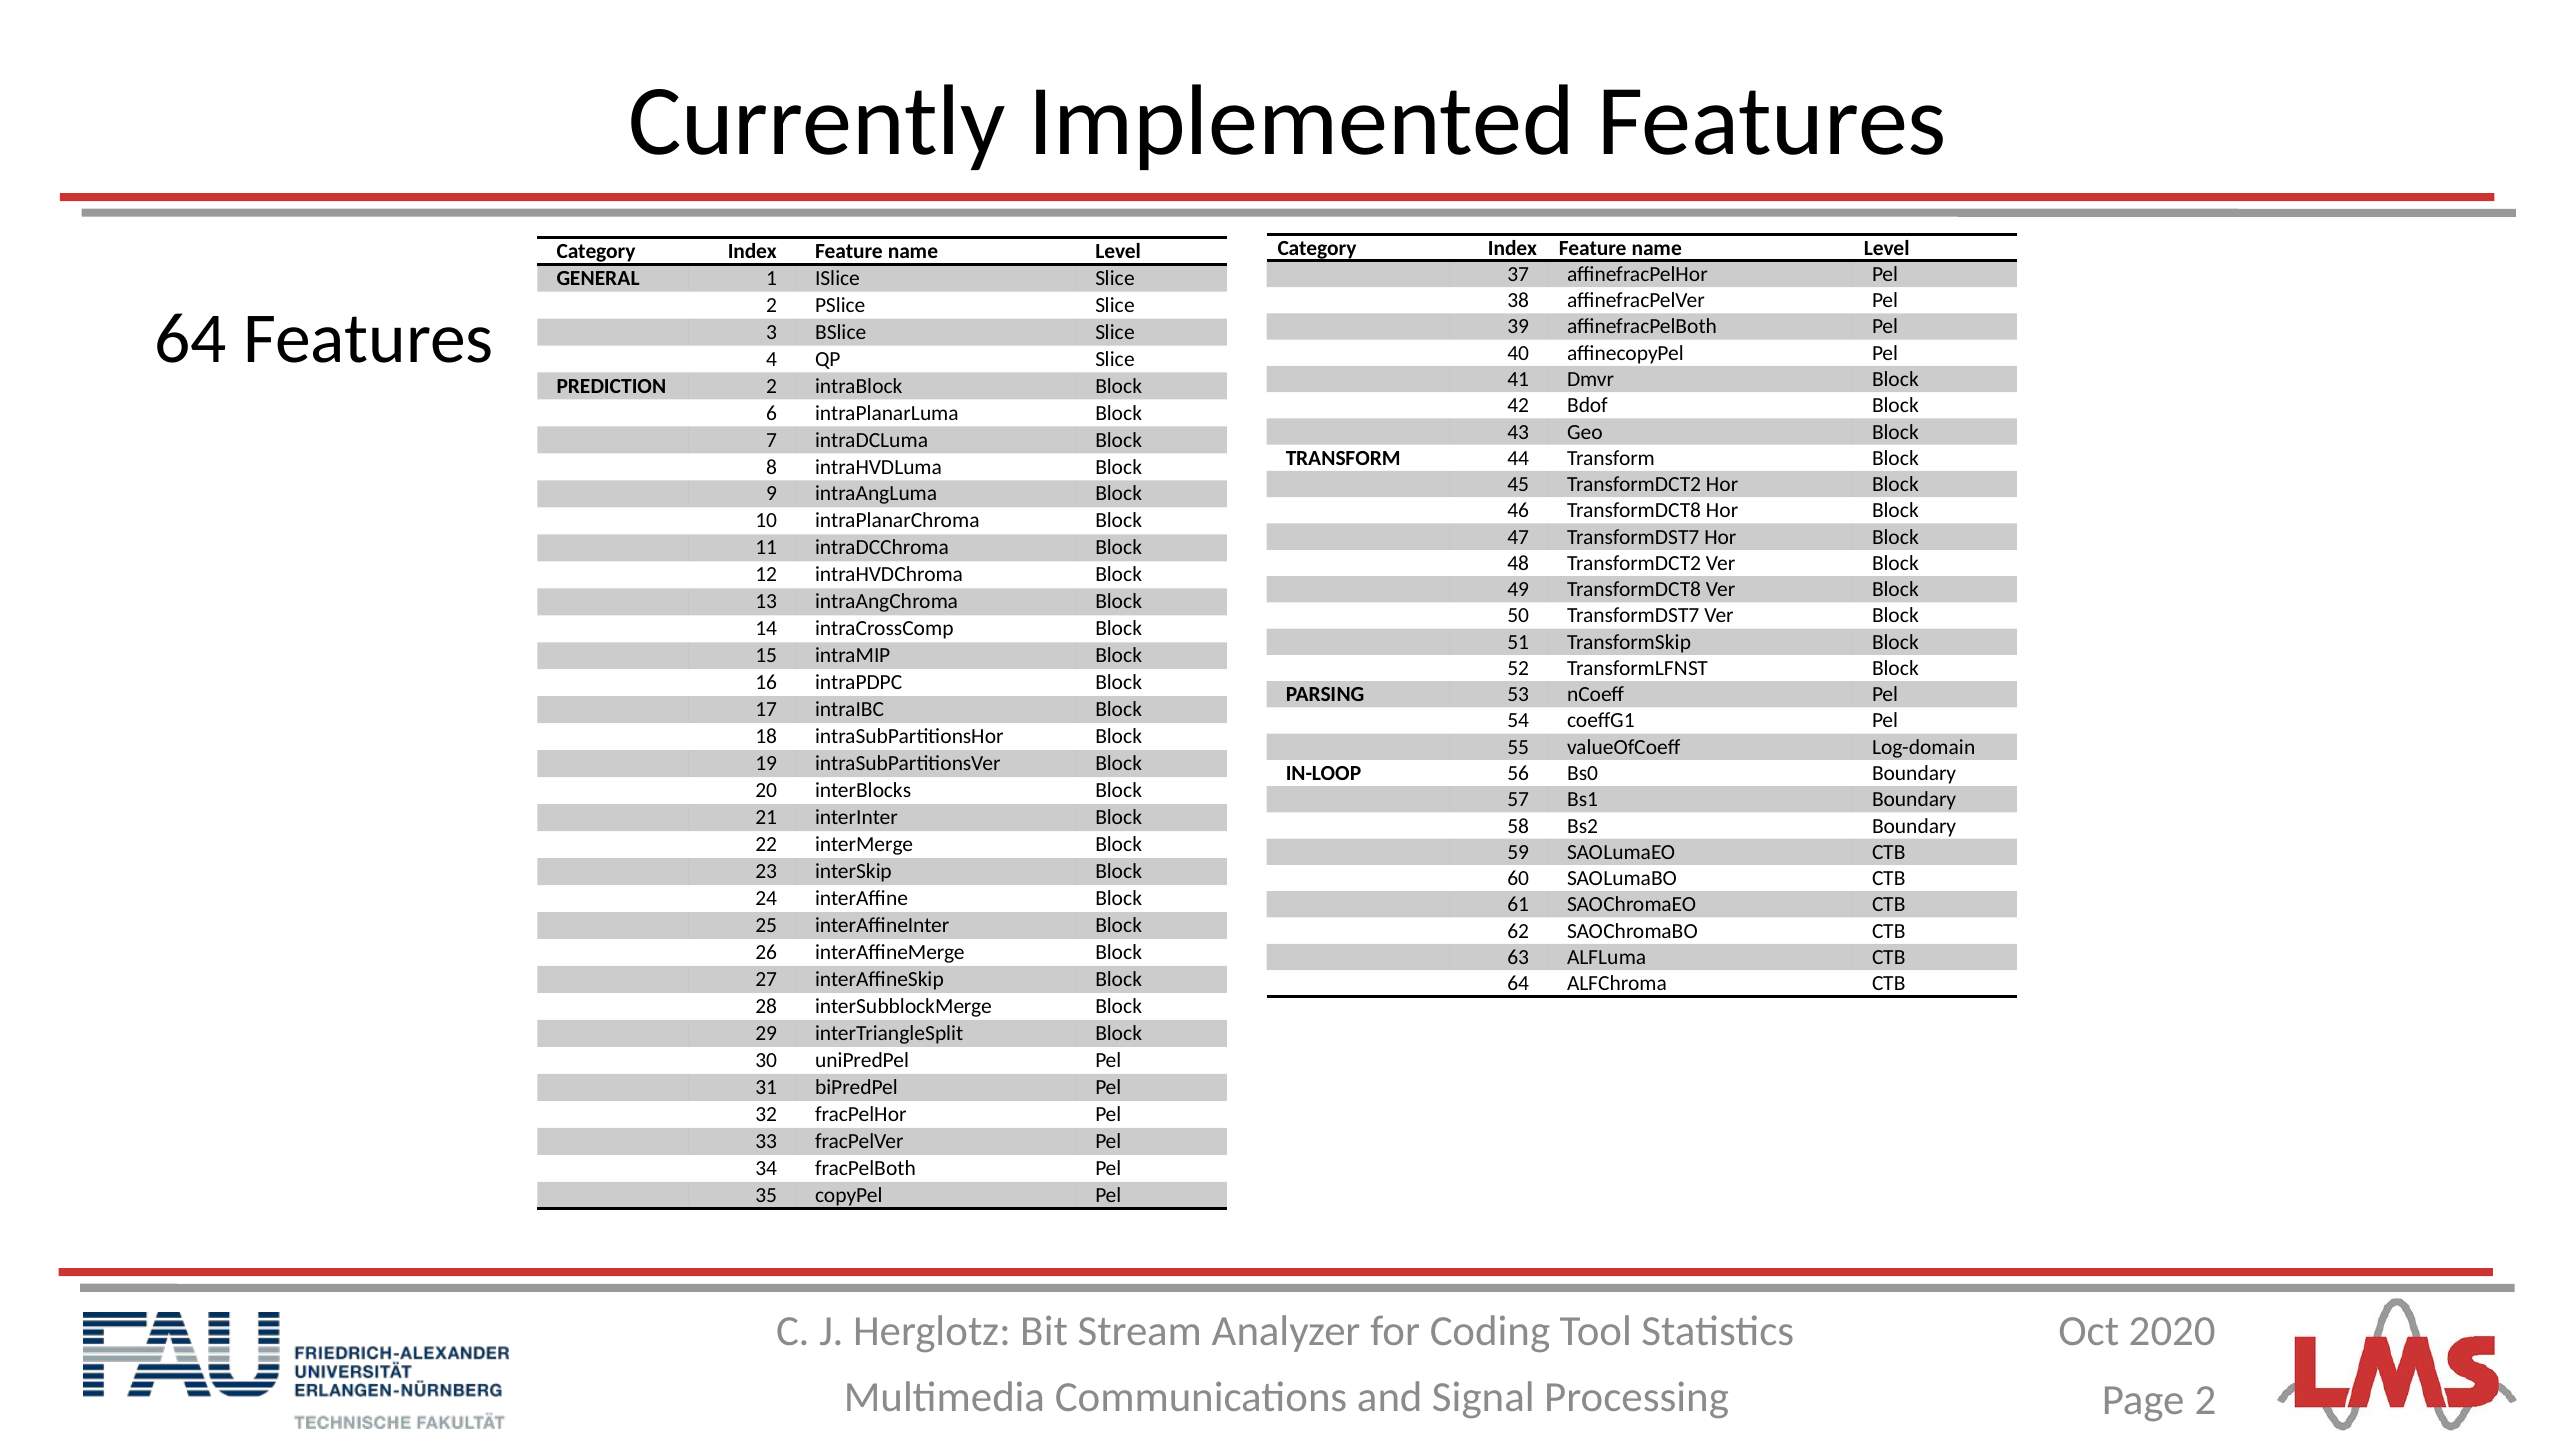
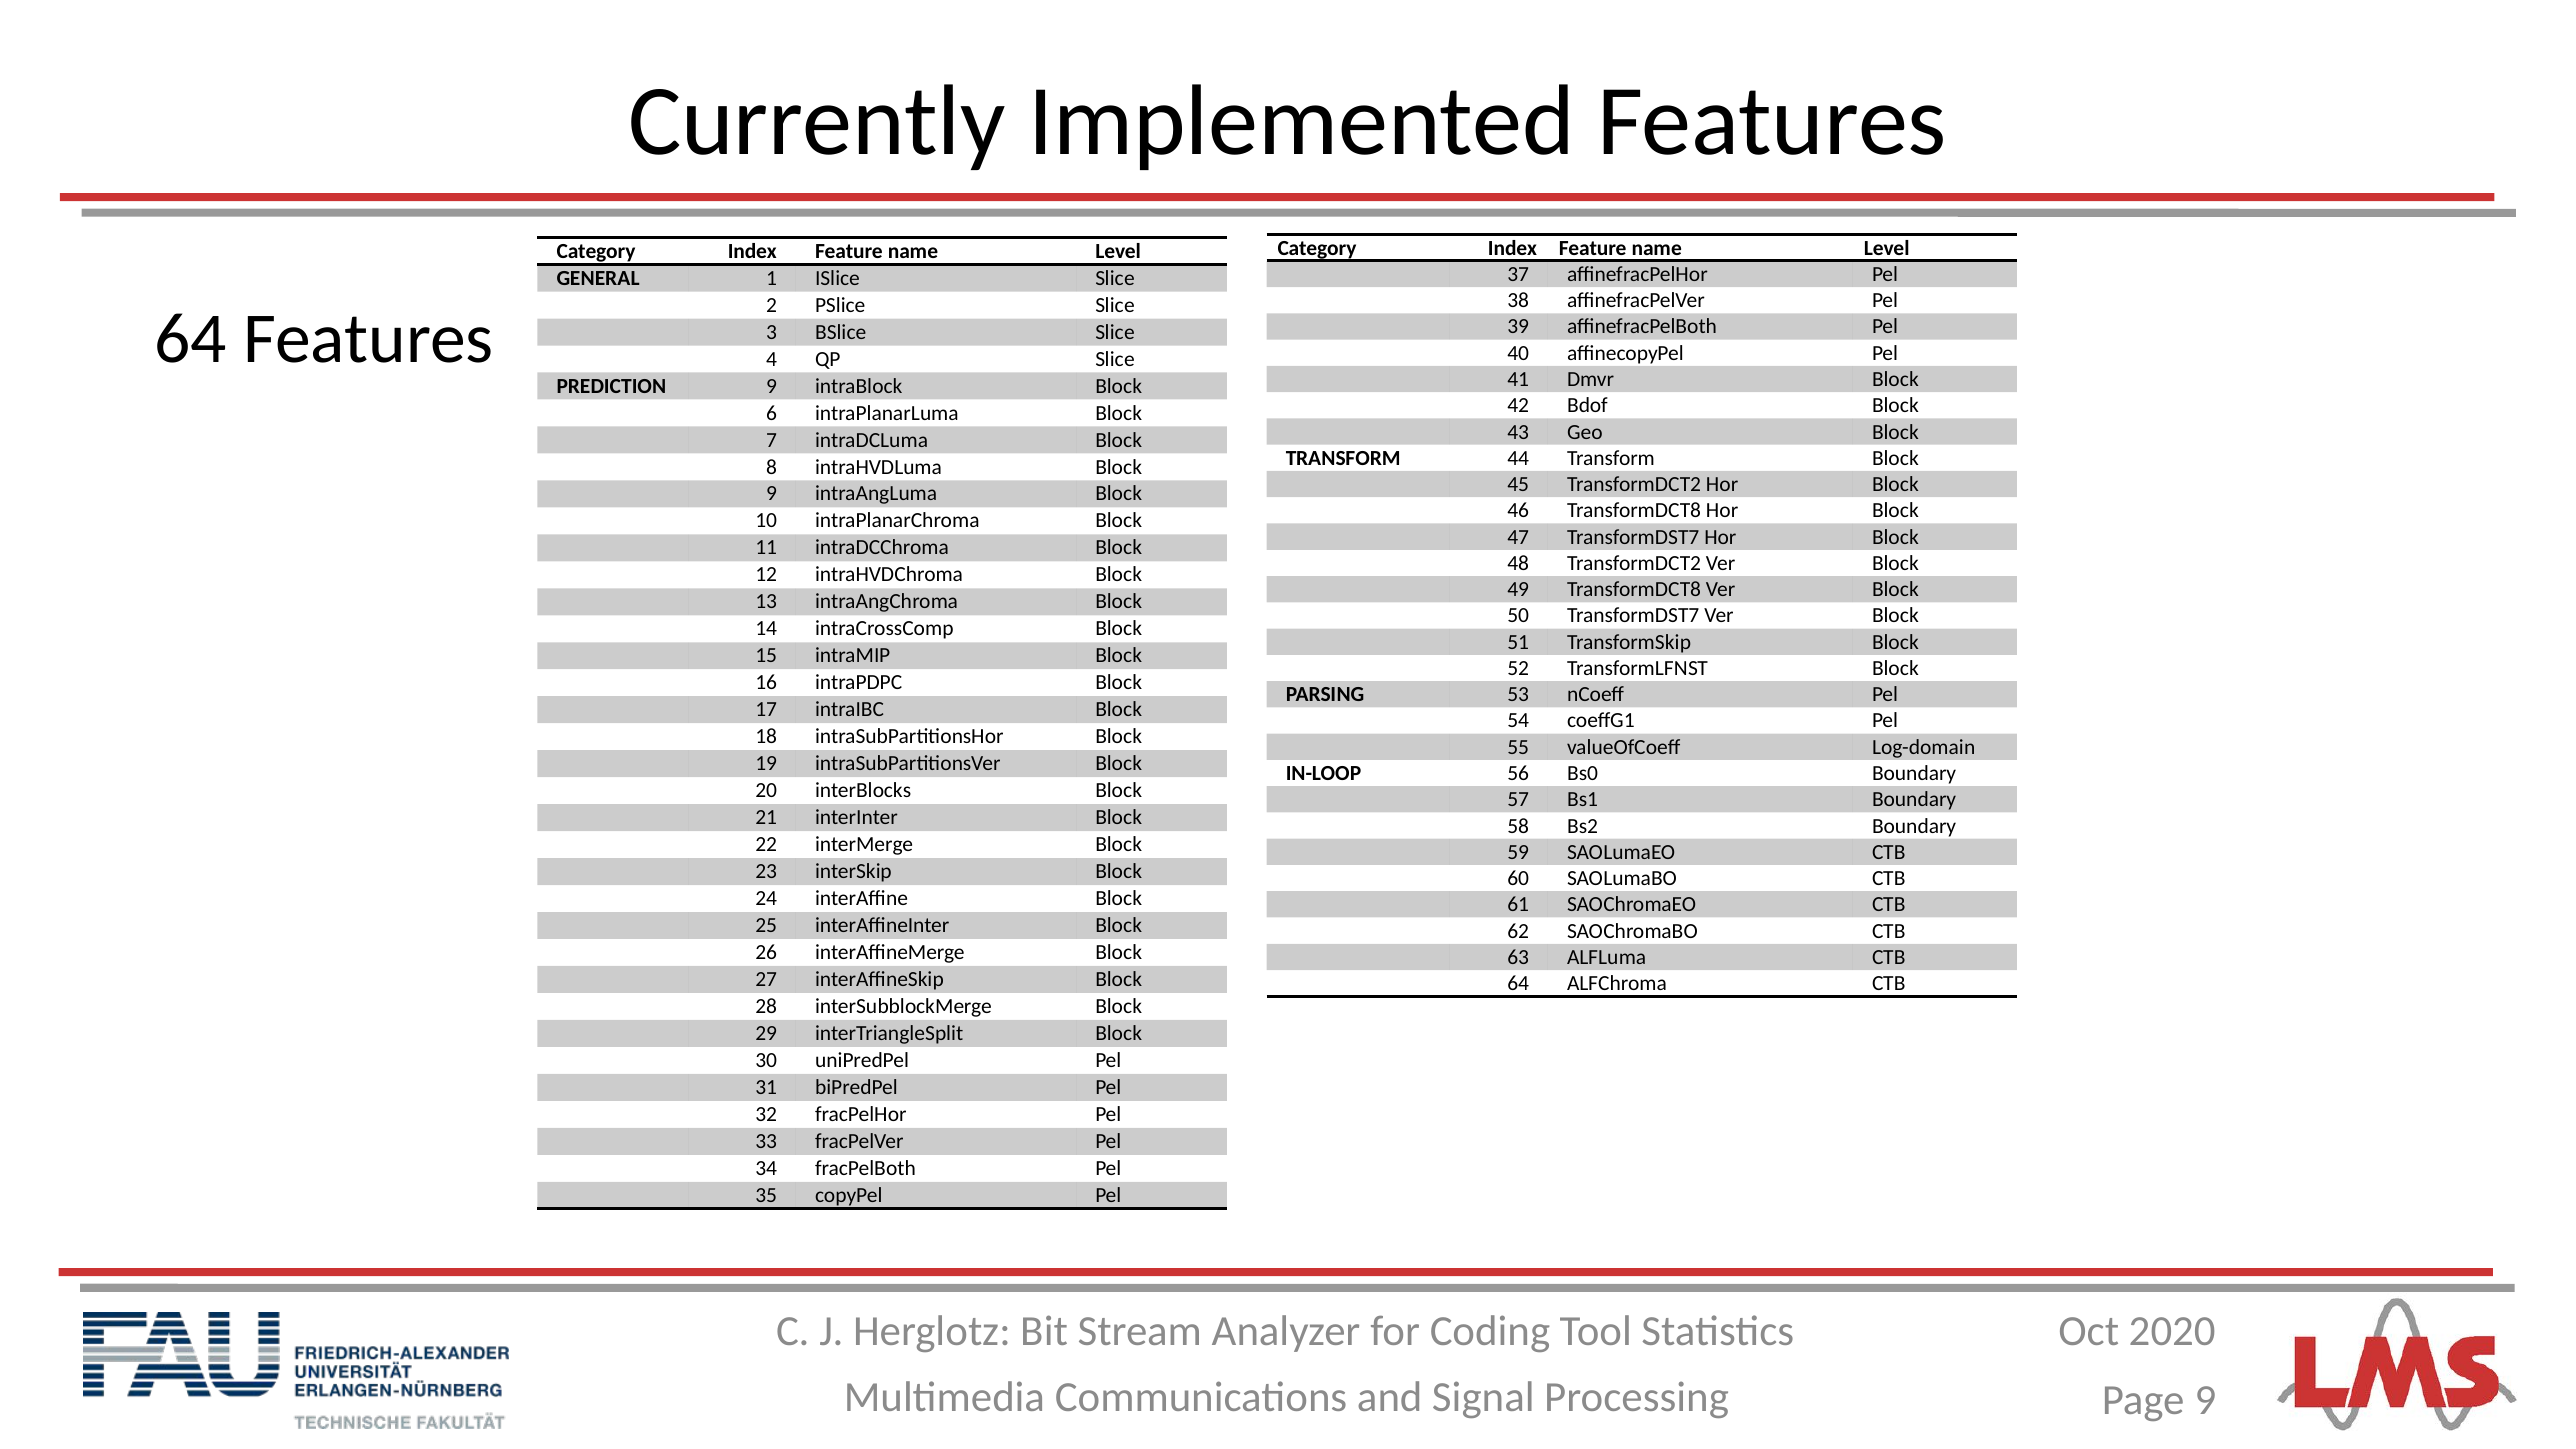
PREDICTION 2: 2 -> 9 (771, 386)
2: 2 -> 9 (2205, 1400)
